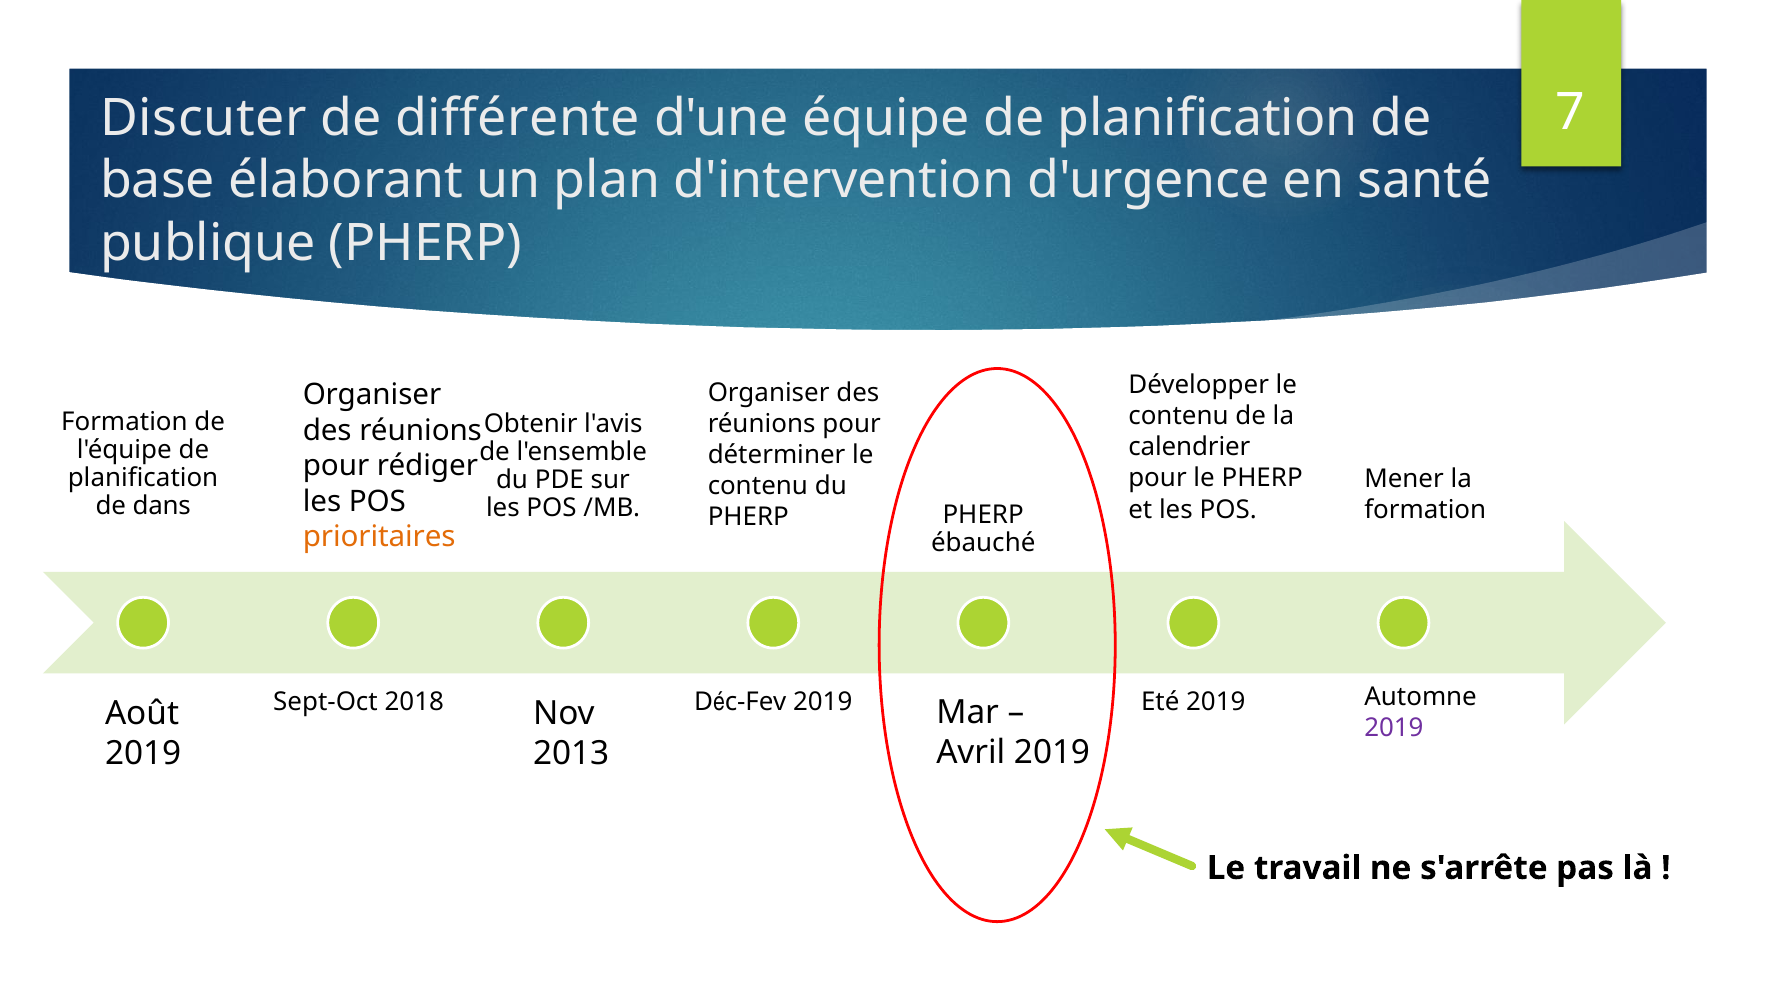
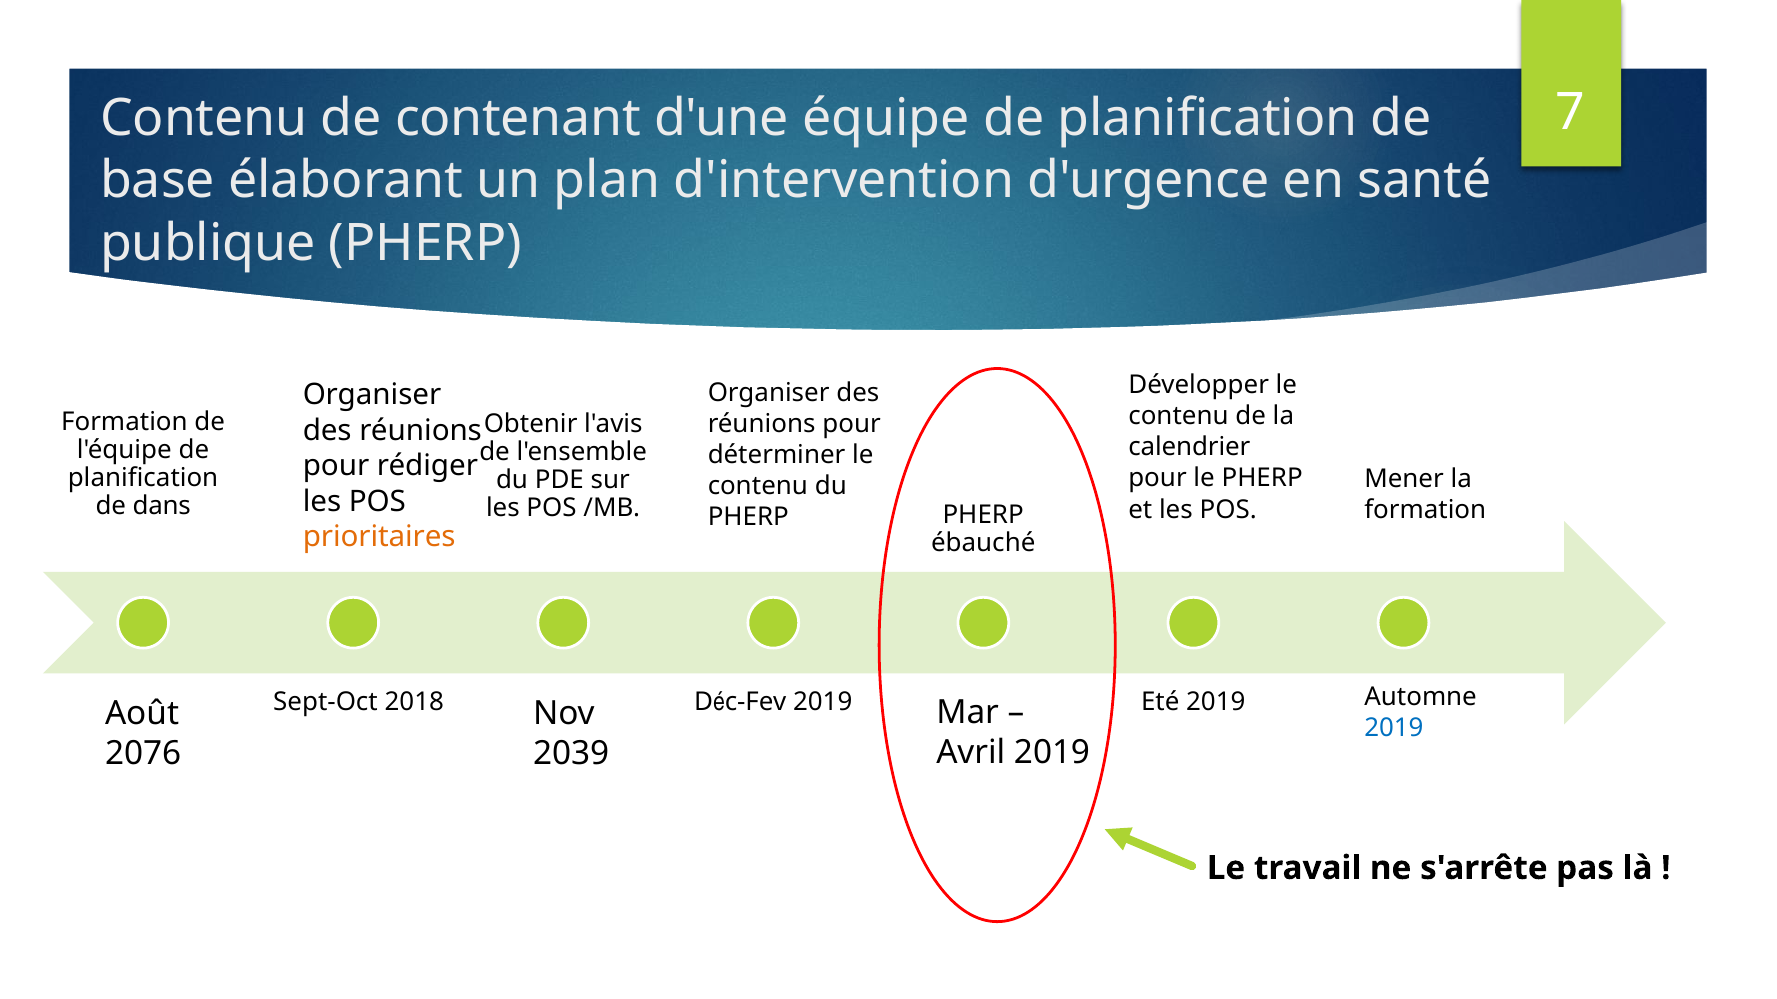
Discuter: Discuter -> Contenu (204, 119)
différente: différente -> contenant (518, 119)
2019 colour: purple -> blue (1394, 728)
2019: 2019 -> 2076 (143, 754)
2013: 2013 -> 2039 (571, 754)
